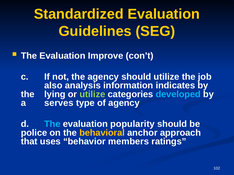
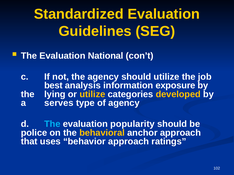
Improve: Improve -> National (106, 56)
also: also -> best (53, 86)
indicates: indicates -> exposure (175, 86)
utilize colour: light green -> yellow (92, 94)
developed colour: light blue -> yellow (178, 94)
behavior members: members -> approach (129, 142)
